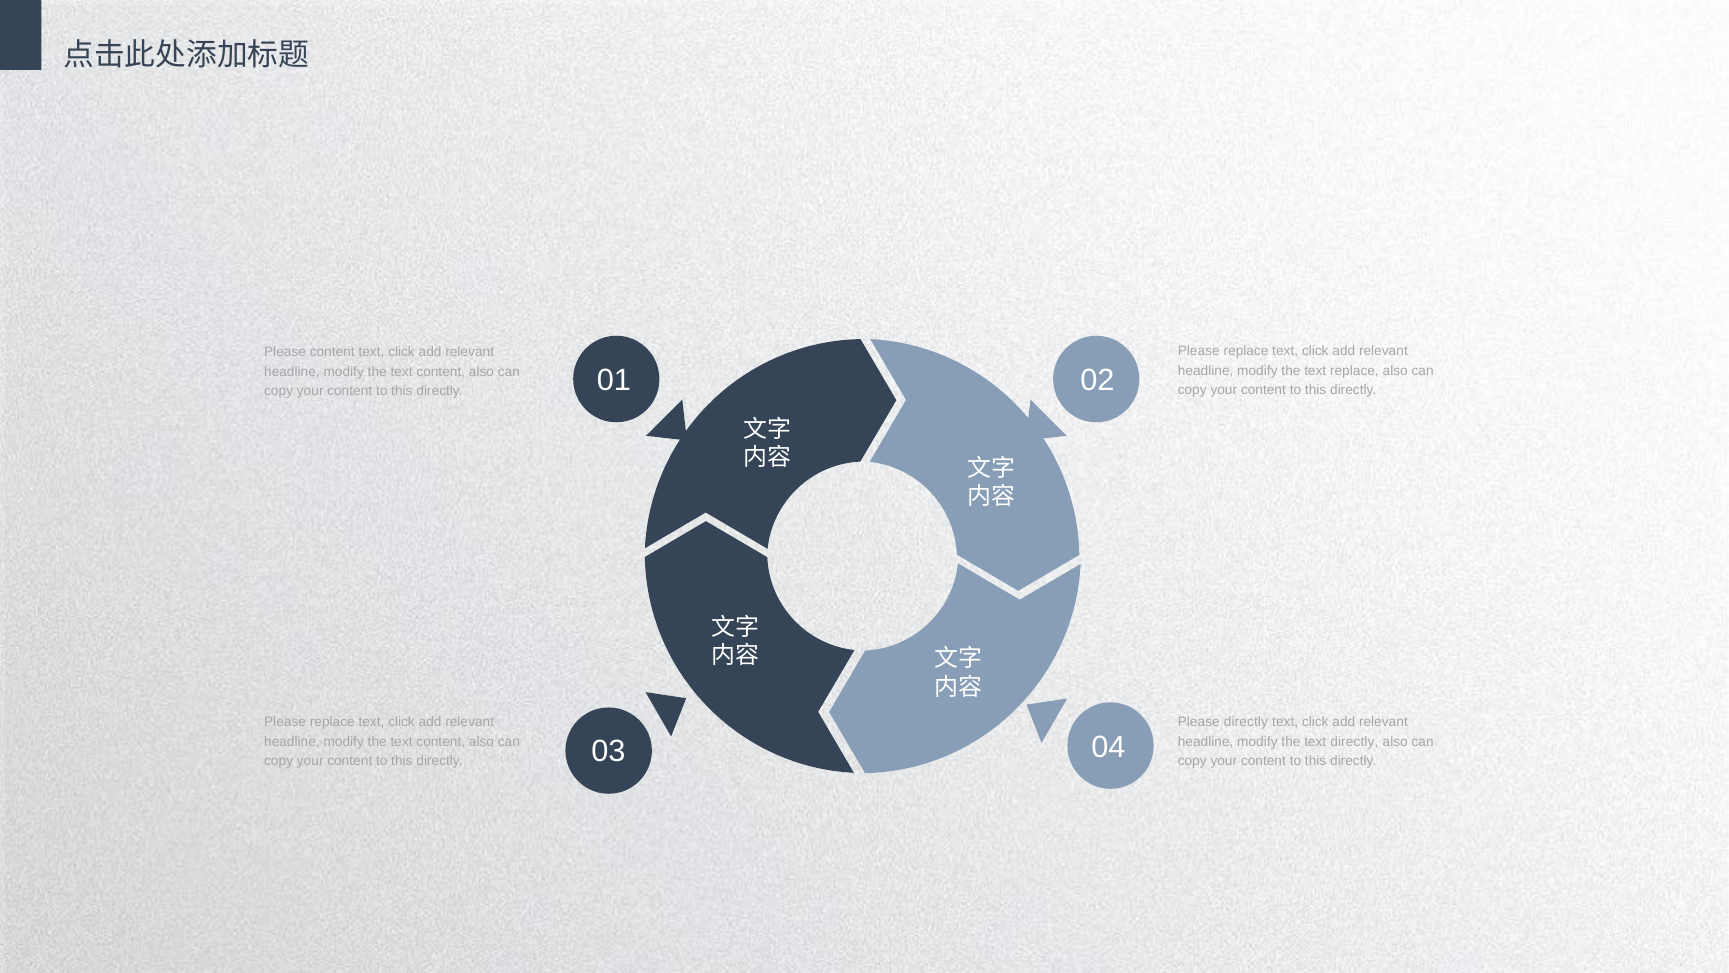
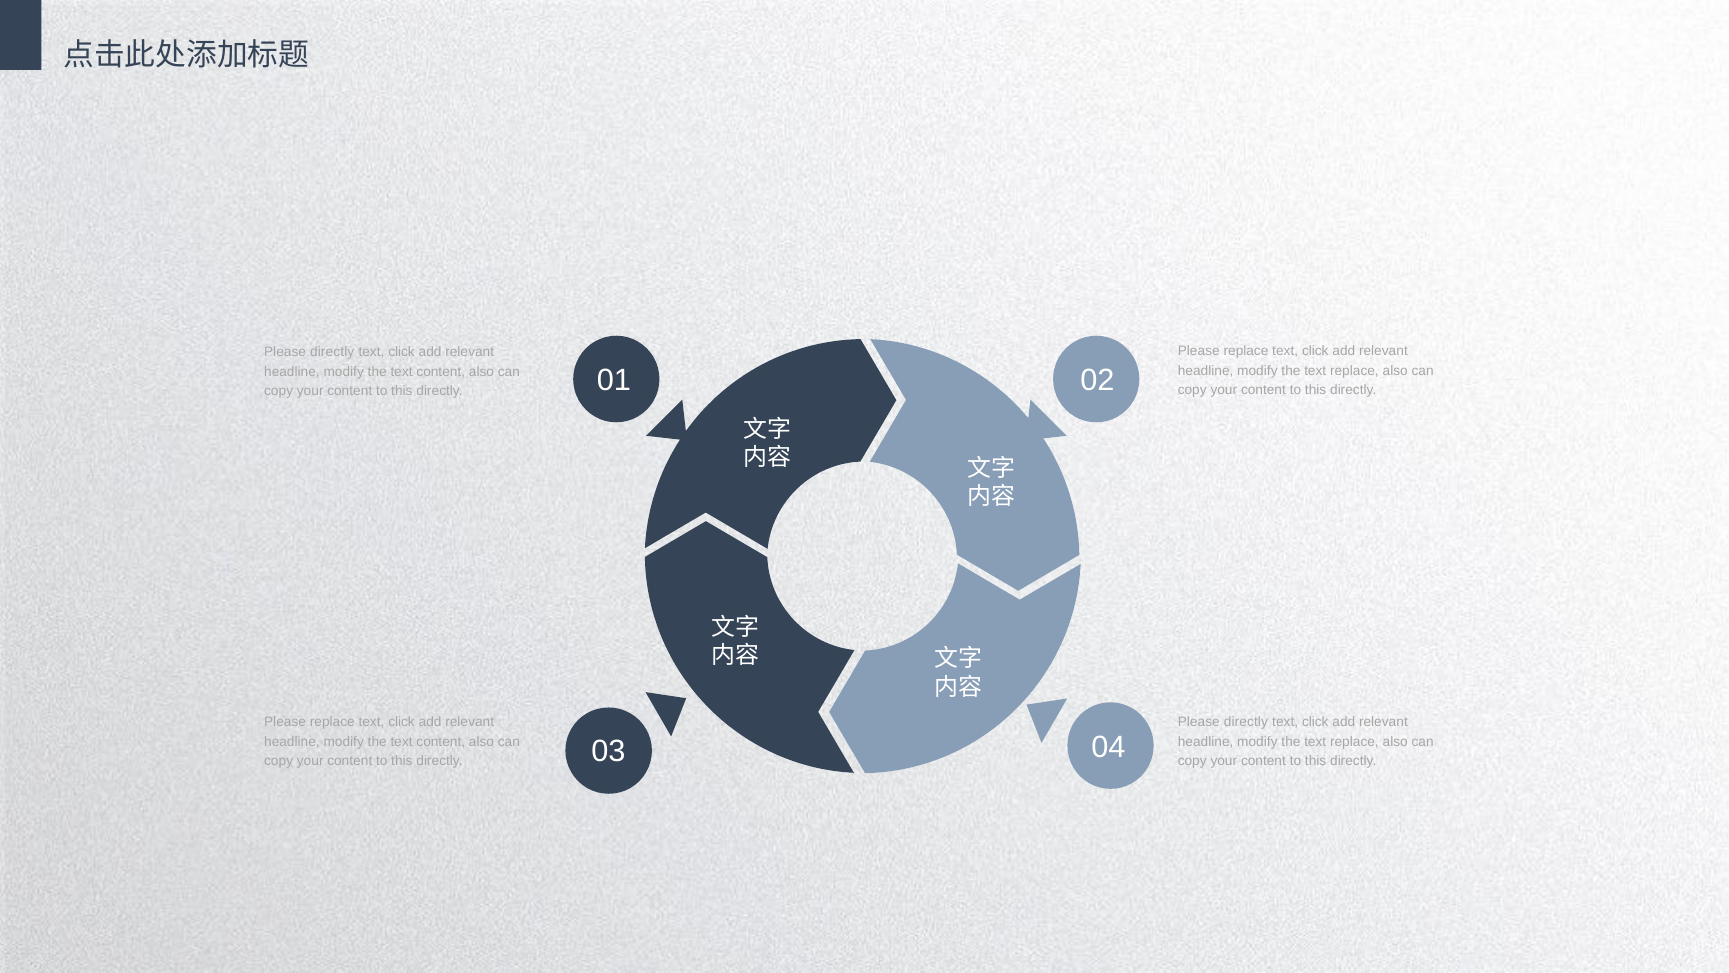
content: content -> directly (332, 352)
directly: directly -> replace (1354, 741)
